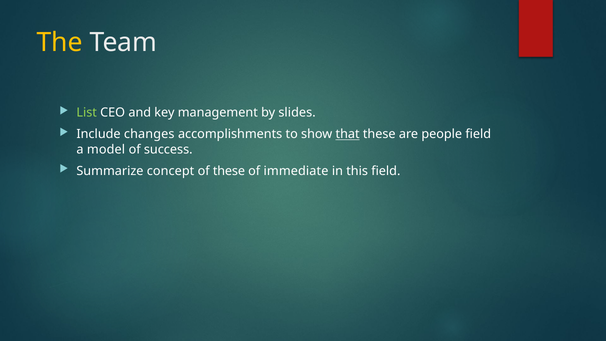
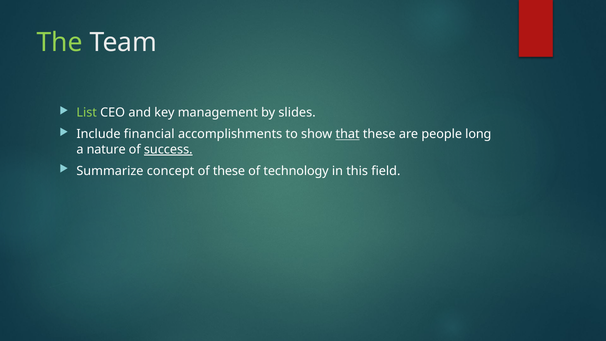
The colour: yellow -> light green (60, 43)
changes: changes -> financial (149, 134)
people field: field -> long (478, 134)
model: model -> nature (106, 149)
success underline: none -> present (168, 149)
immediate: immediate -> technology (296, 171)
